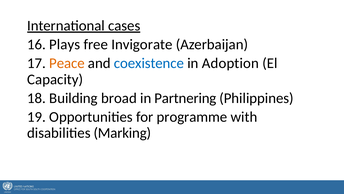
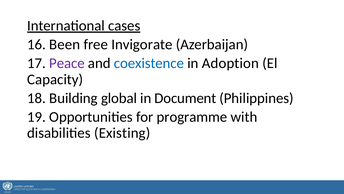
Plays: Plays -> Been (65, 44)
Peace colour: orange -> purple (67, 63)
broad: broad -> global (119, 98)
Partnering: Partnering -> Document (185, 98)
Marking: Marking -> Existing (122, 133)
